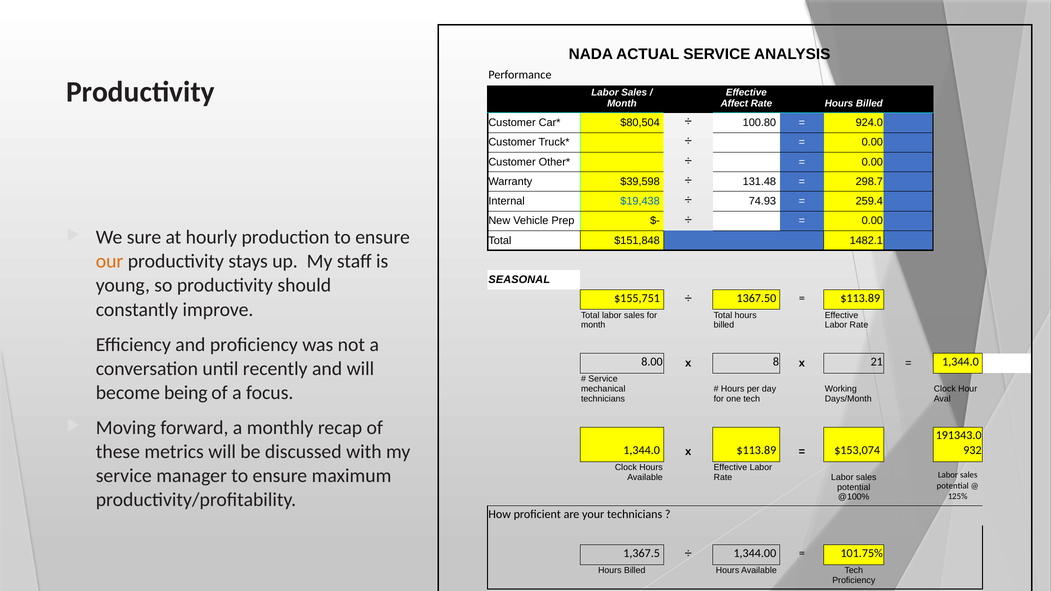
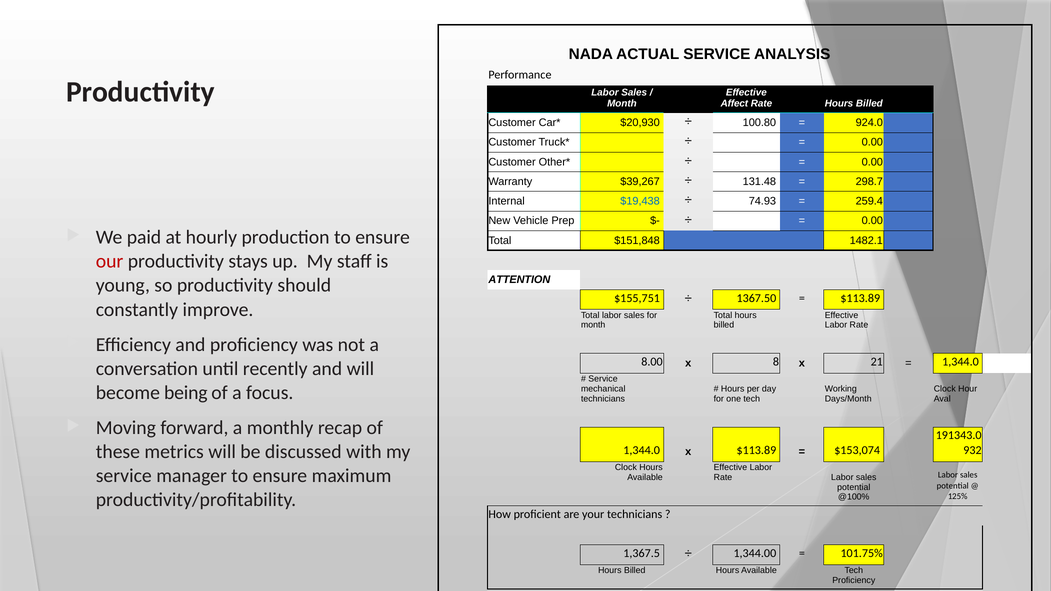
$80,504: $80,504 -> $20,930 (640, 123)
$39,598: $39,598 -> $39,267 (640, 182)
sure: sure -> paid (144, 237)
our colour: orange -> red (110, 262)
SEASONAL: SEASONAL -> ATTENTION (519, 280)
